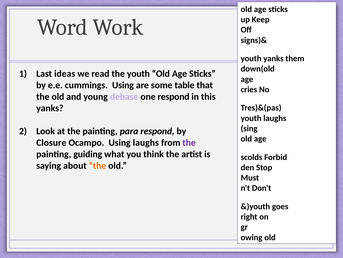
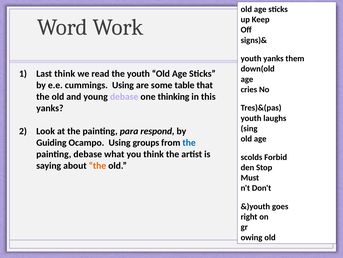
Last ideas: ideas -> think (65, 74)
one respond: respond -> thinking (174, 96)
Closure: Closure -> Guiding (51, 142)
Using laughs: laughs -> groups (146, 142)
the colour: purple -> blue (189, 142)
painting guiding: guiding -> debase (88, 154)
